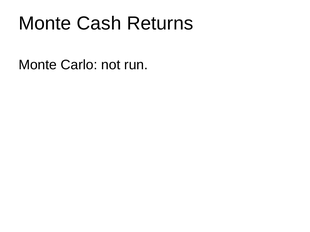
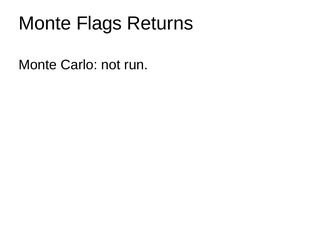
Cash: Cash -> Flags (99, 24)
